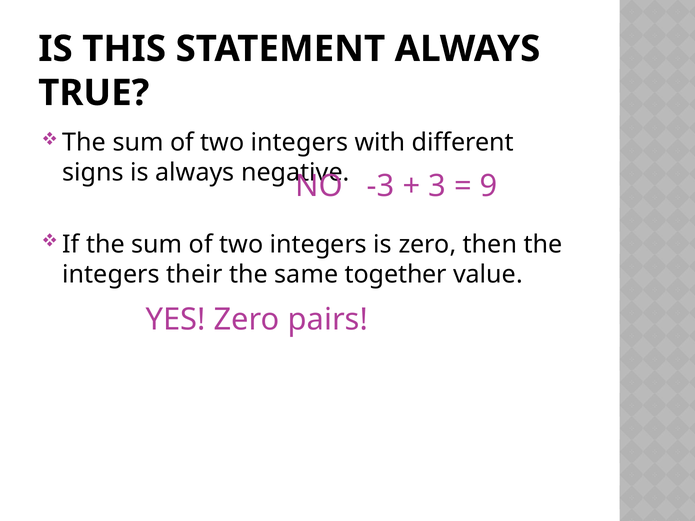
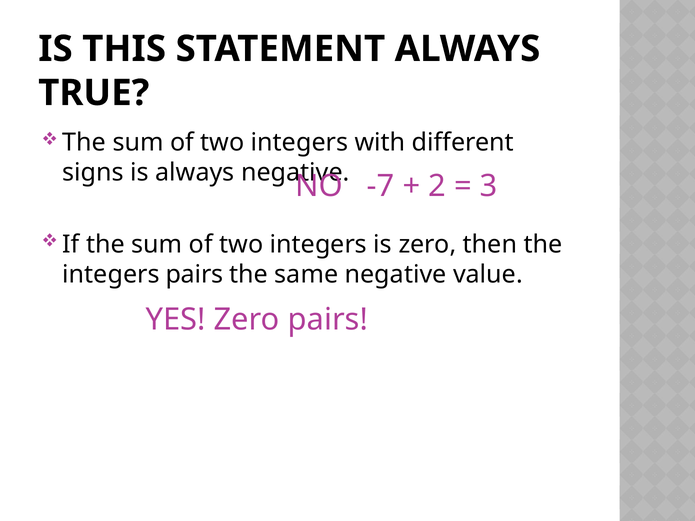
-3: -3 -> -7 (381, 186)
3: 3 -> 2 (437, 186)
9: 9 -> 3 (489, 186)
integers their: their -> pairs (194, 275)
same together: together -> negative (396, 275)
